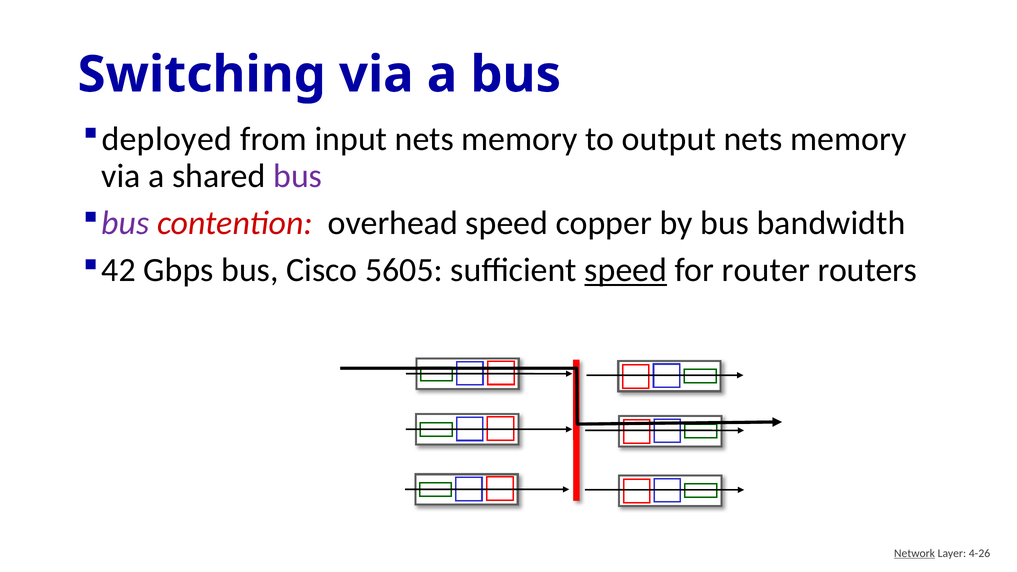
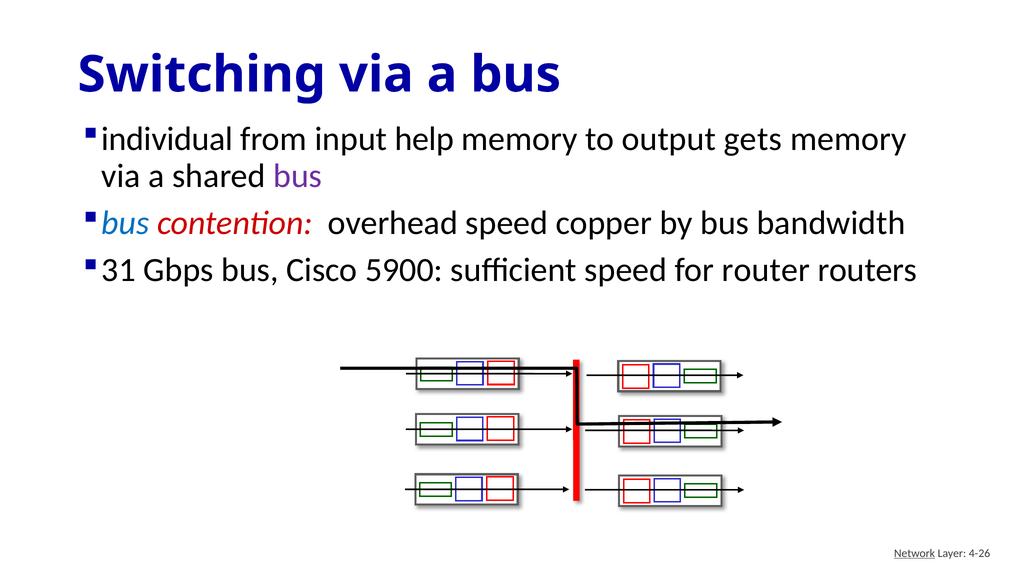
deployed: deployed -> individual (167, 139)
input nets: nets -> help (424, 139)
output nets: nets -> gets (753, 139)
bus colour: purple -> blue (125, 223)
42: 42 -> 31 (119, 270)
5605: 5605 -> 5900 (404, 270)
speed underline: present -> none (626, 270)
